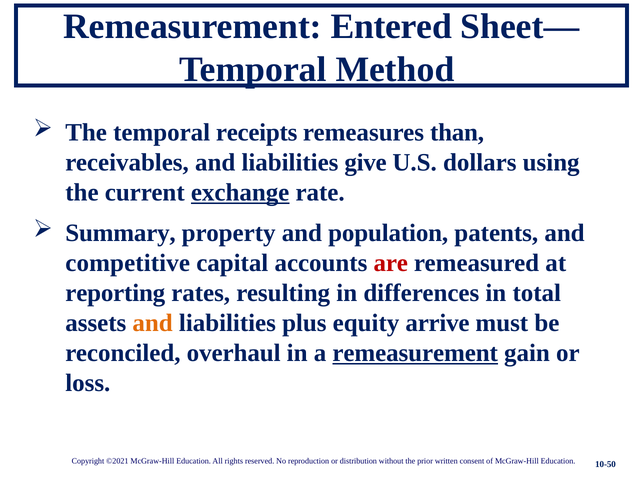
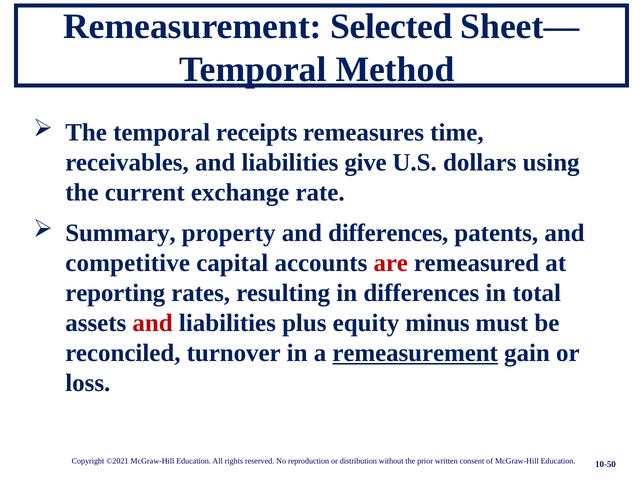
Entered: Entered -> Selected (391, 27)
than: than -> time (457, 132)
exchange underline: present -> none (240, 193)
and population: population -> differences (388, 233)
and colour: orange -> red (153, 323)
arrive: arrive -> minus (438, 323)
overhaul: overhaul -> turnover (234, 353)
